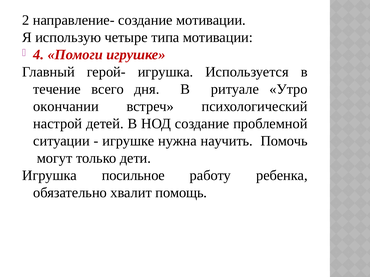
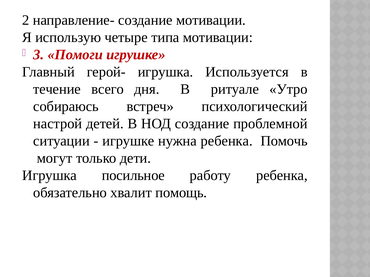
4: 4 -> 3 (39, 55)
окончании: окончании -> собираюсь (66, 107)
нужна научить: научить -> ребенка (227, 141)
